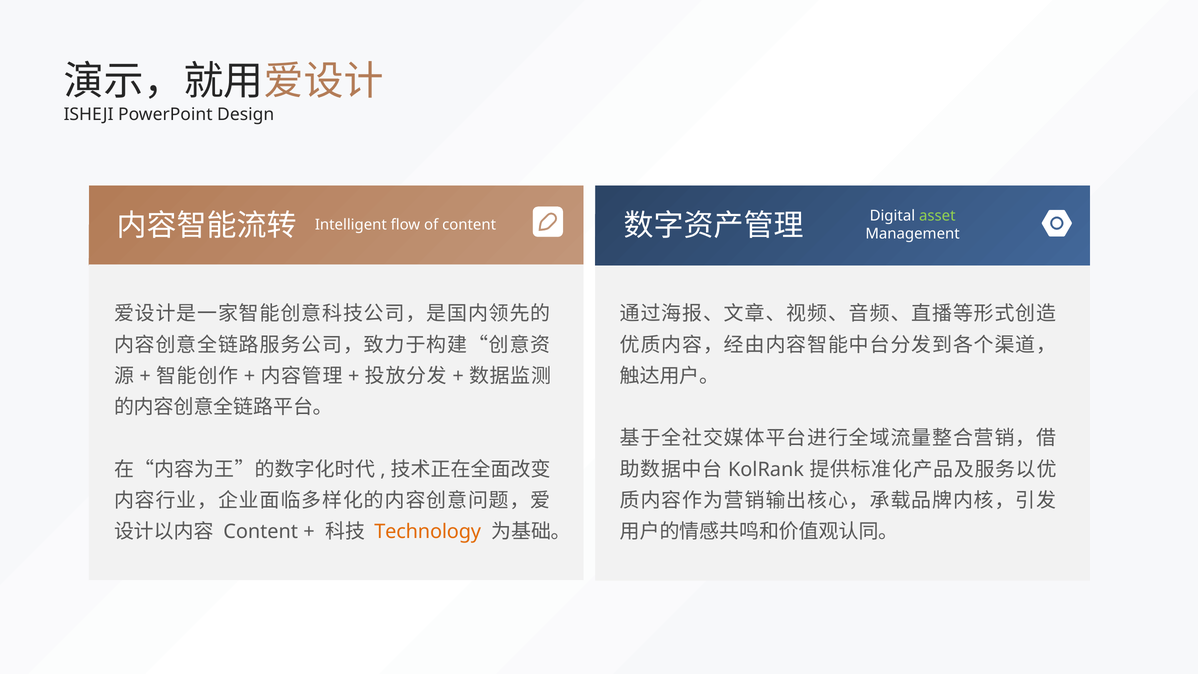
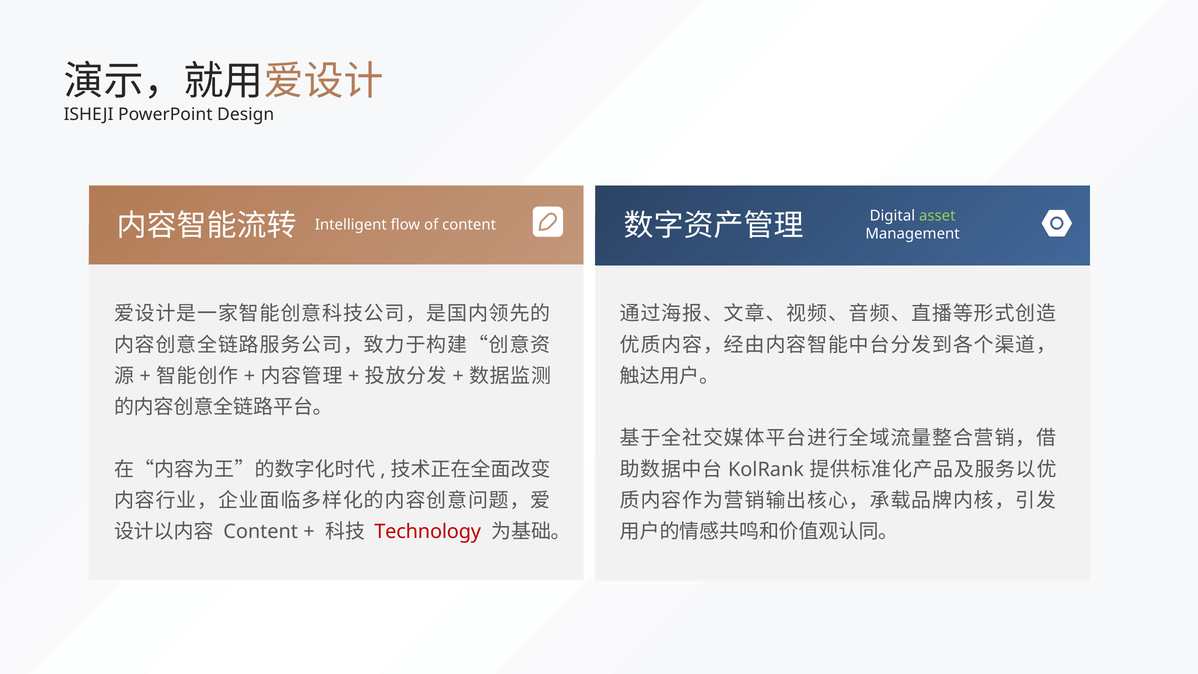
Technology colour: orange -> red (428, 532)
